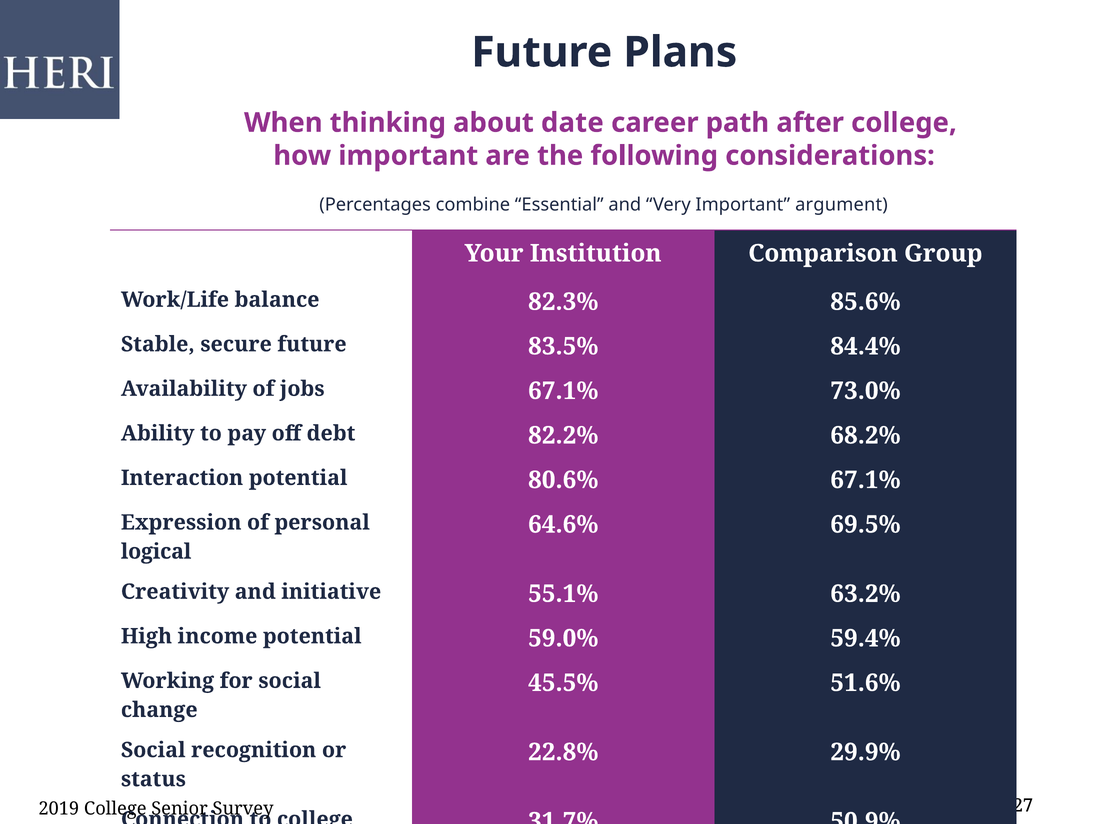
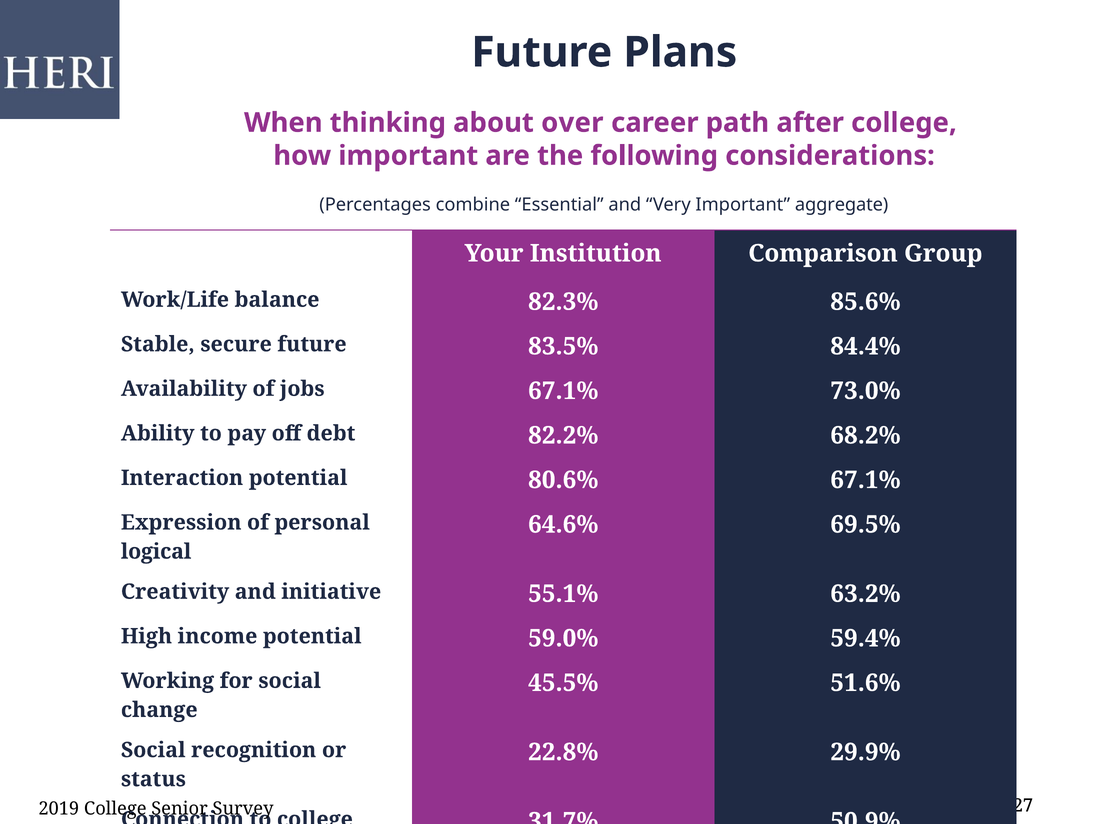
date: date -> over (572, 123)
argument: argument -> aggregate (842, 205)
